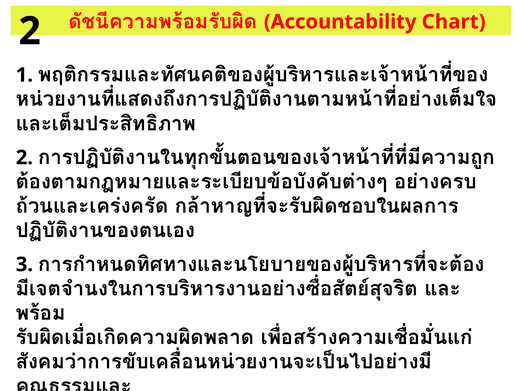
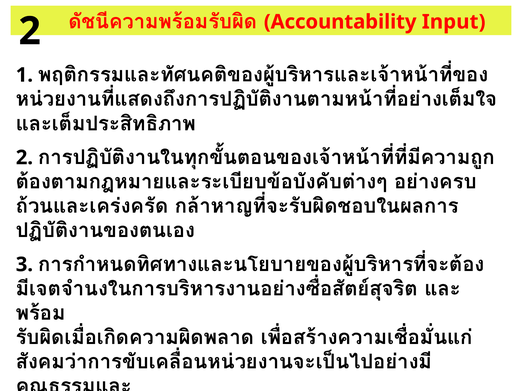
Chart: Chart -> Input (454, 22)
